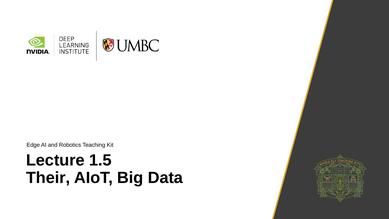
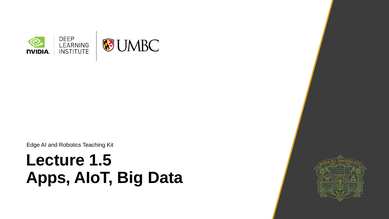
Their: Their -> Apps (48, 178)
